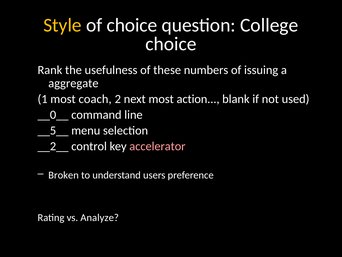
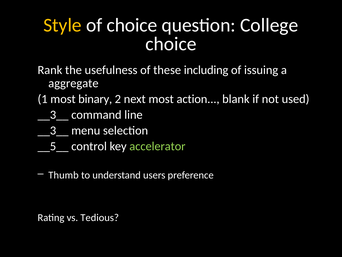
numbers: numbers -> including (206, 70)
coach: coach -> binary (95, 99)
__0__: __0__ -> __3__ (53, 115)
__5__: __5__ -> __3__ (53, 130)
__2__: __2__ -> __5__ (53, 146)
accelerator colour: pink -> light green (157, 146)
Broken: Broken -> Thumb (63, 175)
Analyze: Analyze -> Tedious (100, 217)
